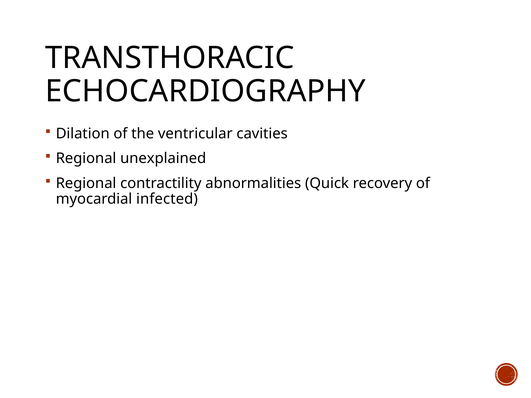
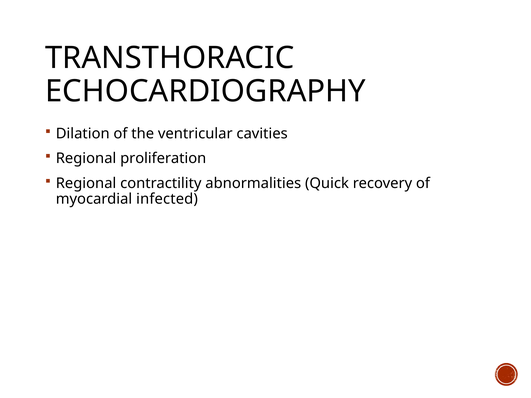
unexplained: unexplained -> proliferation (163, 159)
